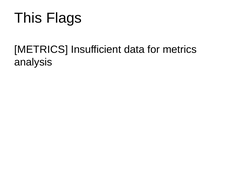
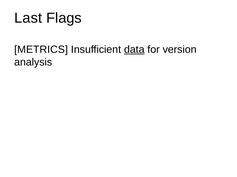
This: This -> Last (28, 18)
data underline: none -> present (134, 50)
for metrics: metrics -> version (180, 50)
